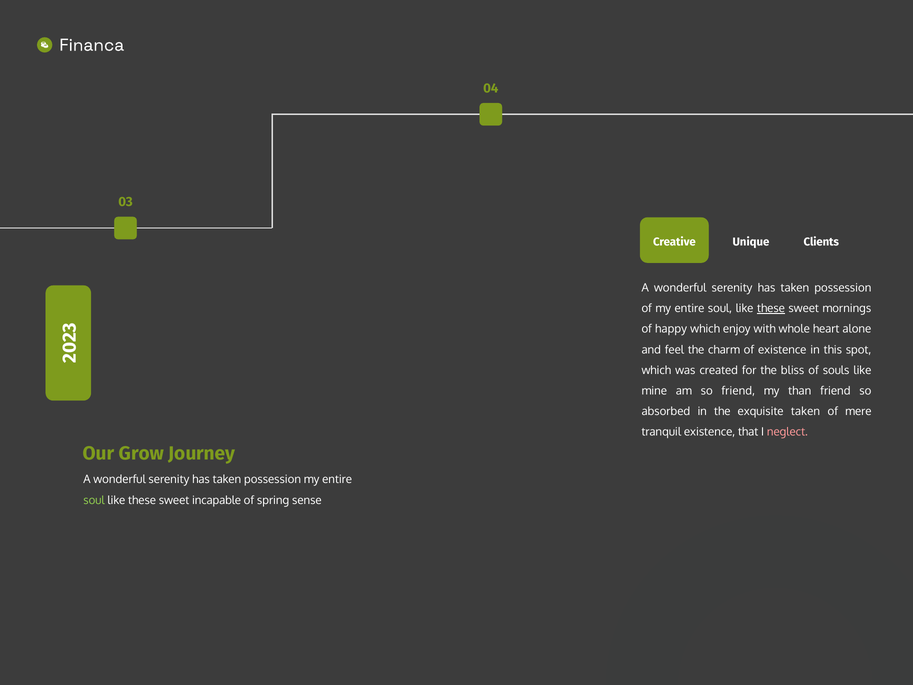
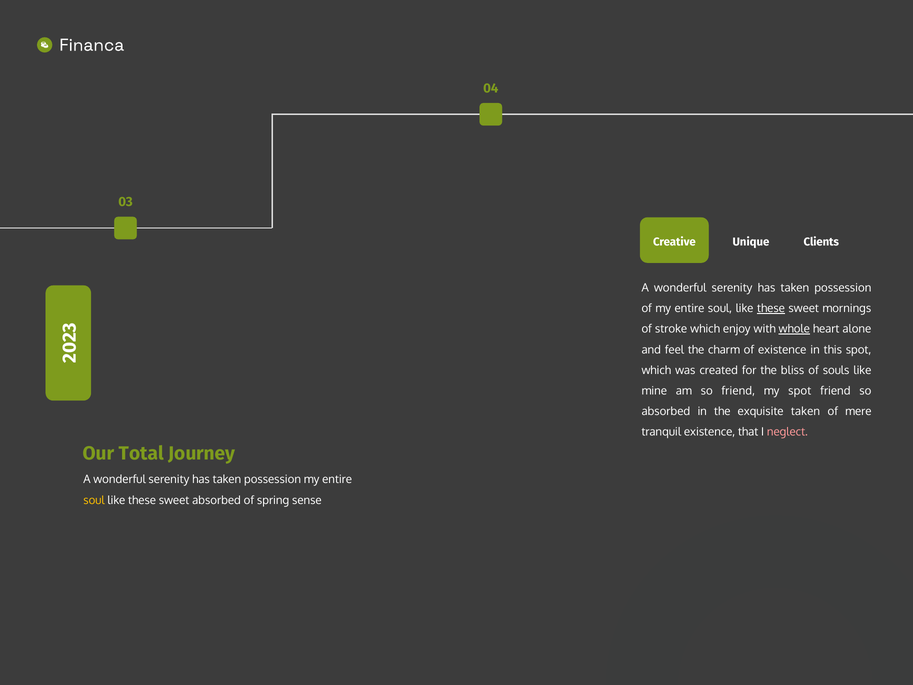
happy: happy -> stroke (671, 329)
whole underline: none -> present (794, 329)
my than: than -> spot (800, 391)
Grow: Grow -> Total (141, 453)
soul colour: light green -> yellow (94, 500)
sweet incapable: incapable -> absorbed (216, 500)
